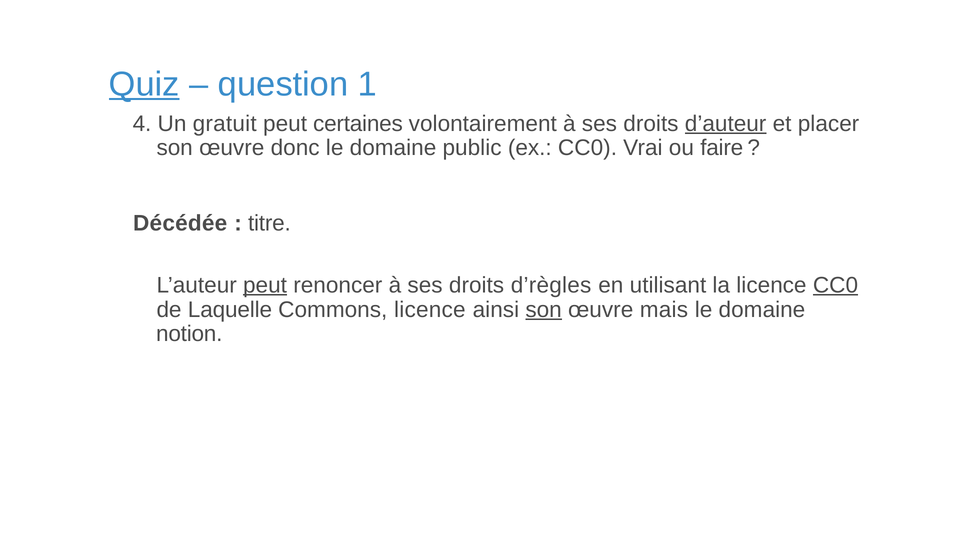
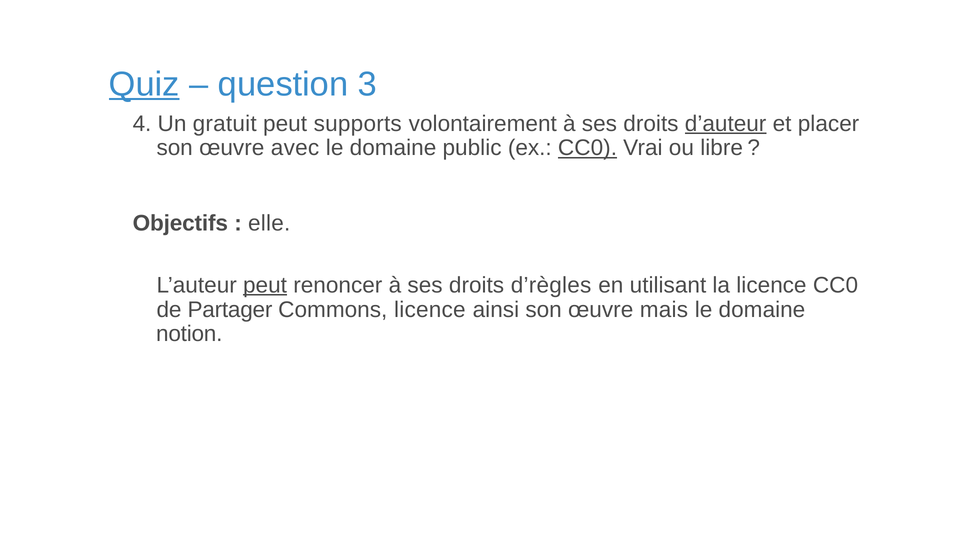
1: 1 -> 3 (368, 84)
certaines: certaines -> supports (358, 124)
donc: donc -> avec (295, 148)
CC0 underline: none -> present (587, 148)
faire: faire -> libre (722, 148)
Décédée: Décédée -> Objectifs (180, 223)
titre: titre -> elle (269, 223)
CC0 underline: present -> none (835, 285)
Laquelle: Laquelle -> Partager (230, 310)
son underline: present -> none (544, 310)
